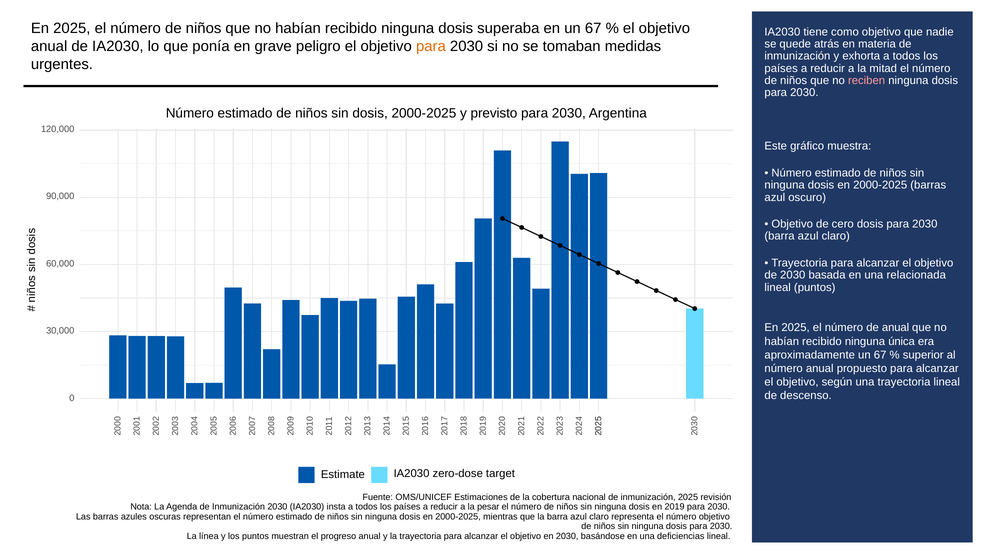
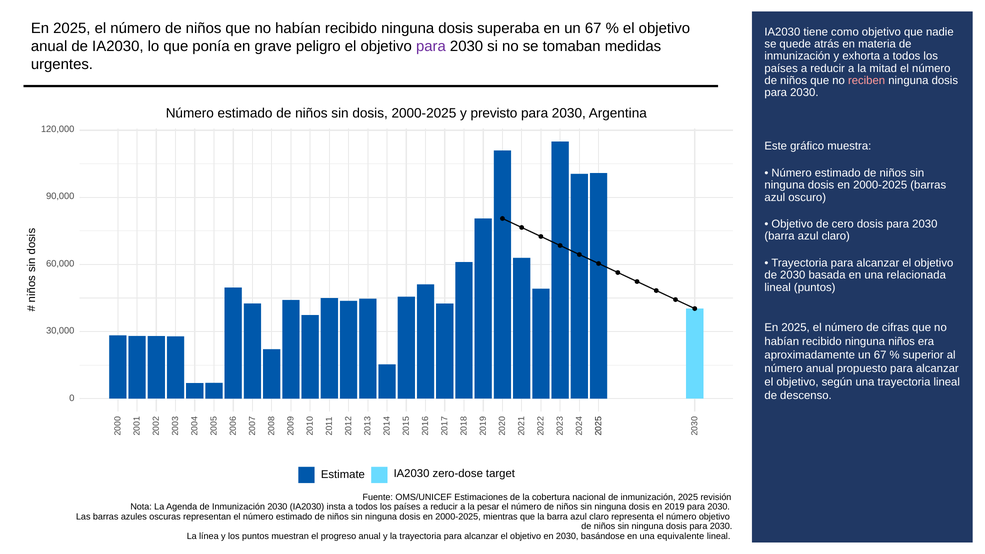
para colour: orange -> purple (431, 46)
de anual: anual -> cifras (895, 328)
ninguna única: única -> niños (902, 341)
deficiencias: deficiencias -> equivalente (681, 536)
